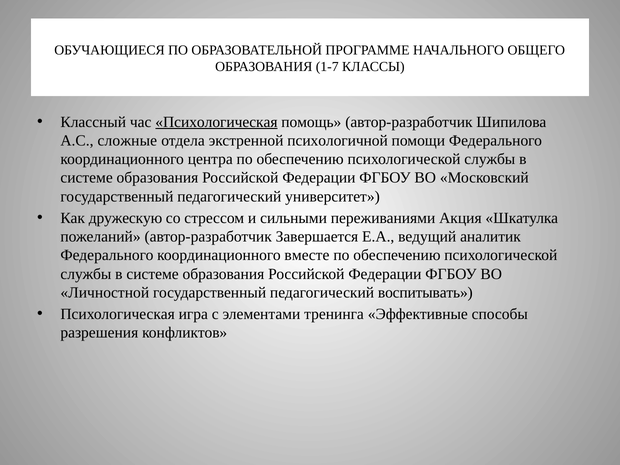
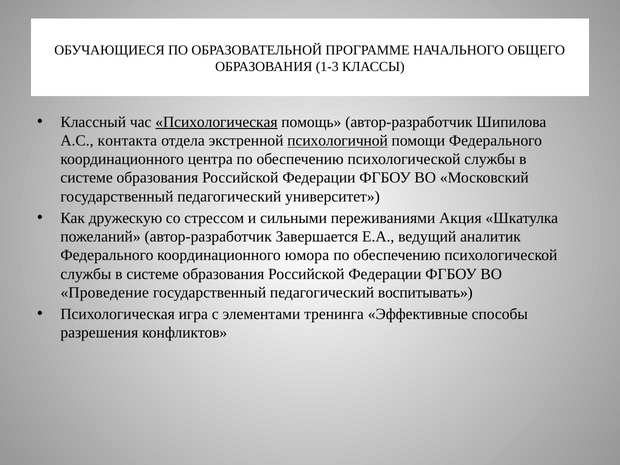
1-7: 1-7 -> 1-3 (327, 67)
сложные: сложные -> контакта (127, 141)
психологичной underline: none -> present (338, 141)
вместе: вместе -> юмора (307, 255)
Личностной: Личностной -> Проведение (105, 292)
